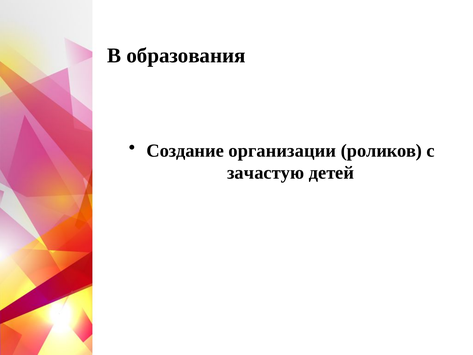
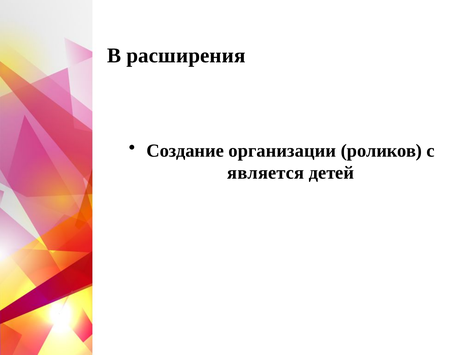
образования: образования -> расширения (186, 55)
зачастую: зачастую -> является (266, 173)
